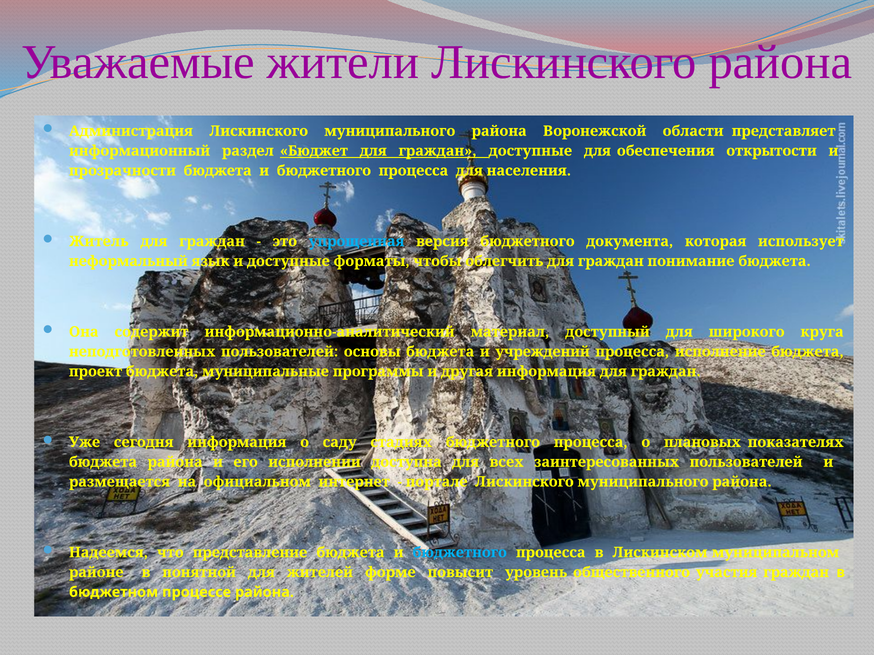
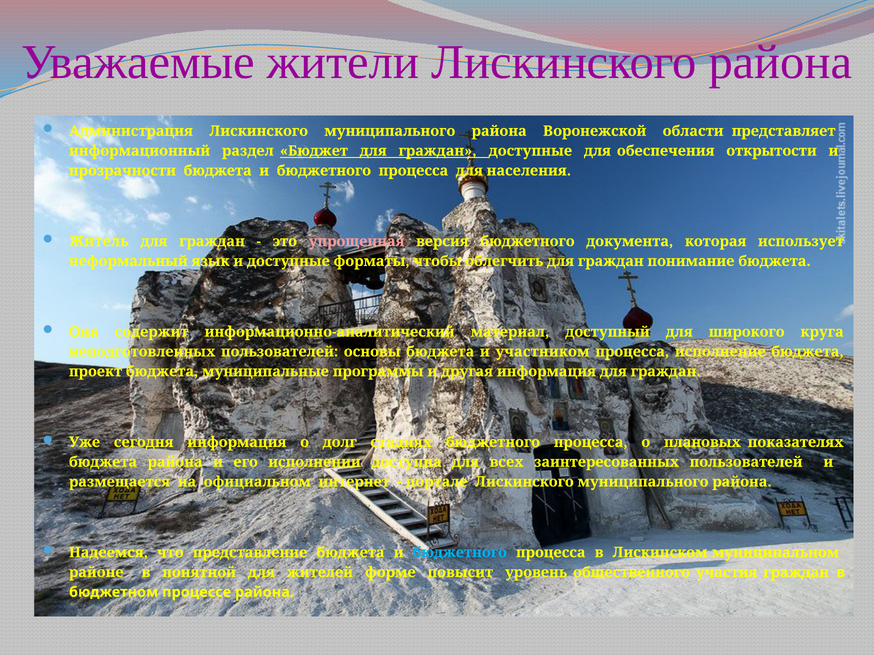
упрощенная colour: light blue -> pink (357, 242)
учреждений: учреждений -> участником (542, 352)
саду: саду -> долг (340, 442)
